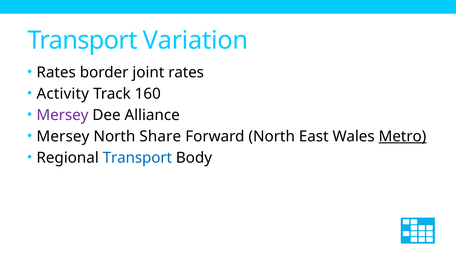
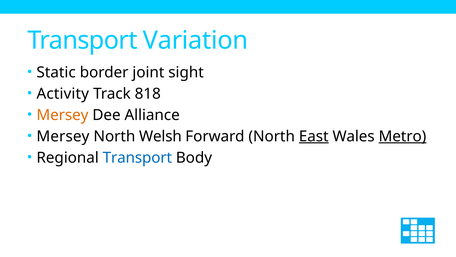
Rates: Rates -> Static (56, 72)
joint rates: rates -> sight (186, 72)
160: 160 -> 818 (148, 94)
Mersey colour: purple -> orange (62, 115)
Share: Share -> Welsh (160, 136)
East underline: none -> present (314, 136)
